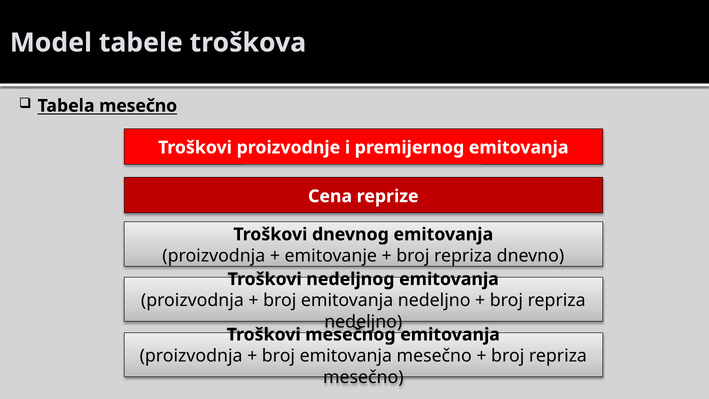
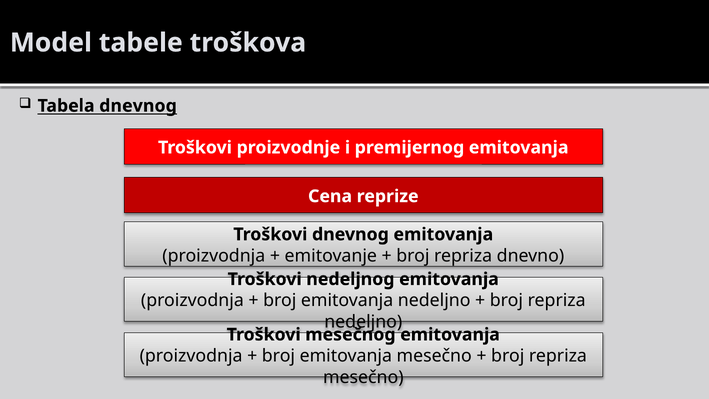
Tabela mesečno: mesečno -> dnevnog (138, 106)
